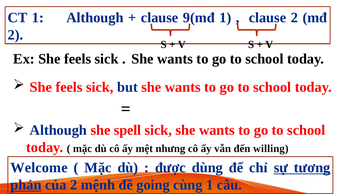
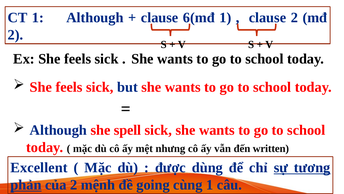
9(mđ: 9(mđ -> 6(mđ (199, 18)
willing: willing -> written (271, 148)
Welcome: Welcome -> Excellent (39, 167)
